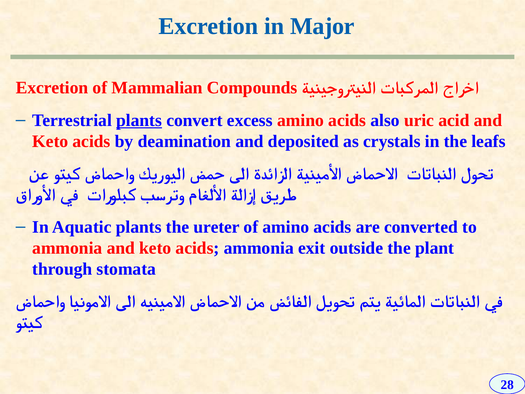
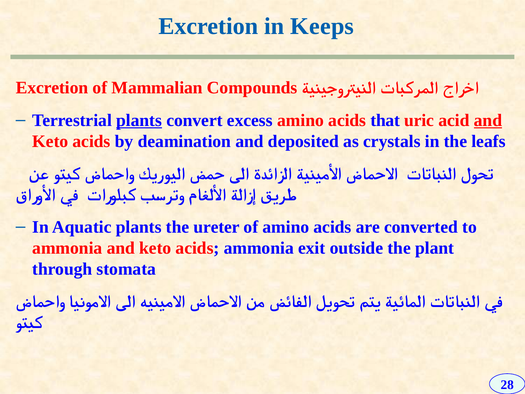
Major: Major -> Keeps (322, 26)
also: also -> that (385, 120)
and underline: none -> present (488, 120)
